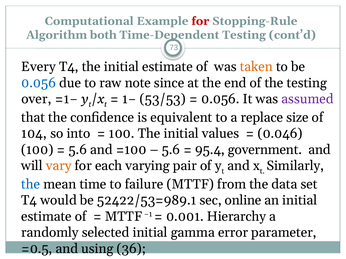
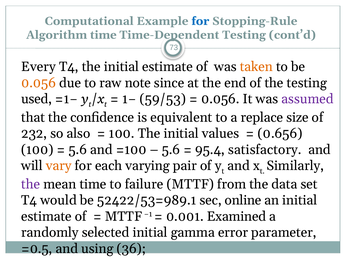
for colour: red -> blue (200, 21)
Algorithm both: both -> time (103, 35)
0.056 colour: blue -> orange (39, 83)
over: over -> used (36, 99)
53/53: 53/53 -> 59/53 (163, 99)
104: 104 -> 232 (34, 134)
into: into -> also (78, 134)
0.046: 0.046 -> 0.656 (280, 134)
government: government -> satisfactory (265, 150)
the colour: blue -> purple (31, 184)
Hierarchy: Hierarchy -> Examined (236, 217)
